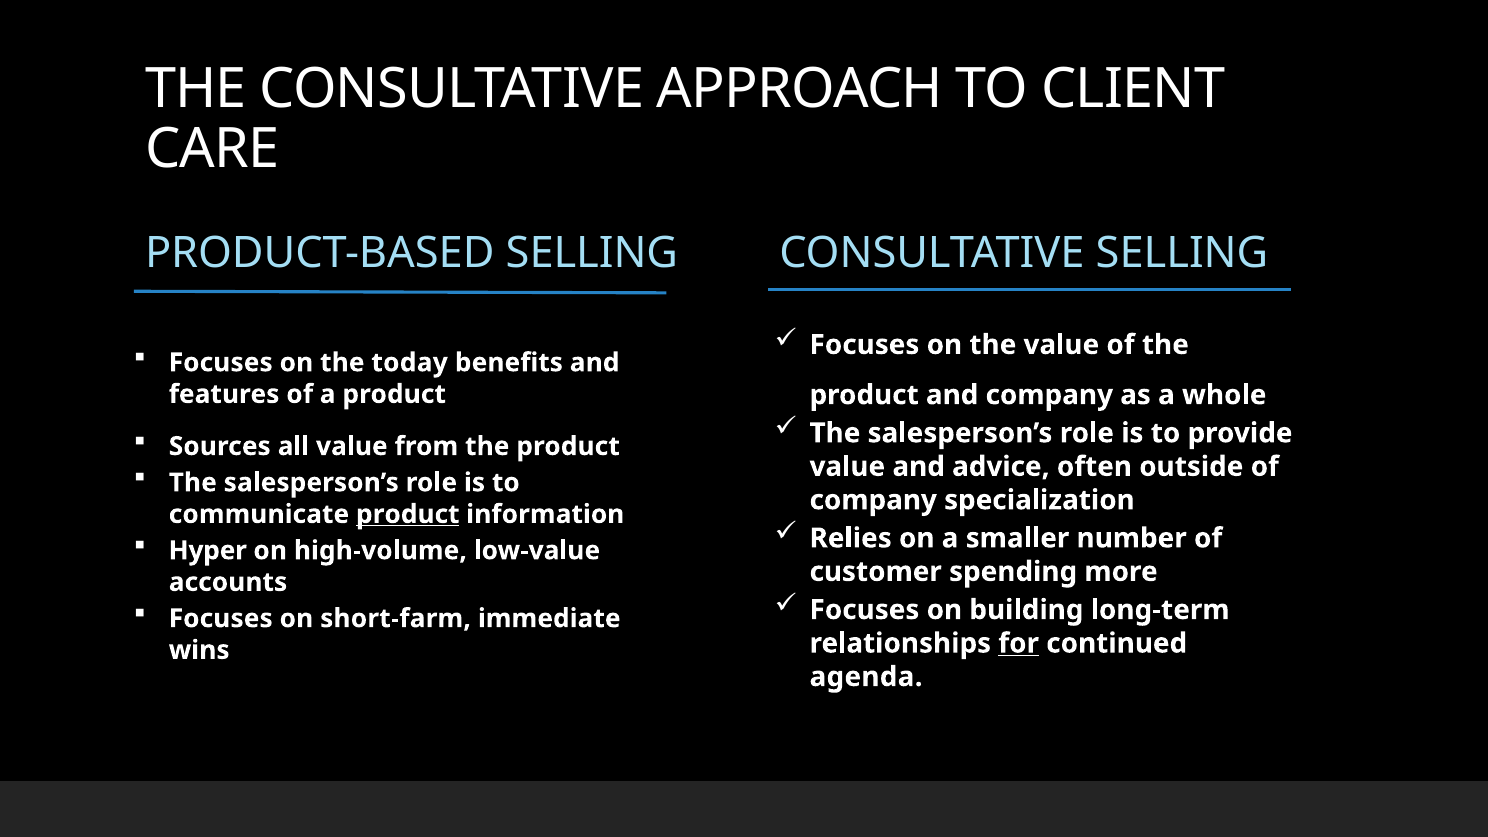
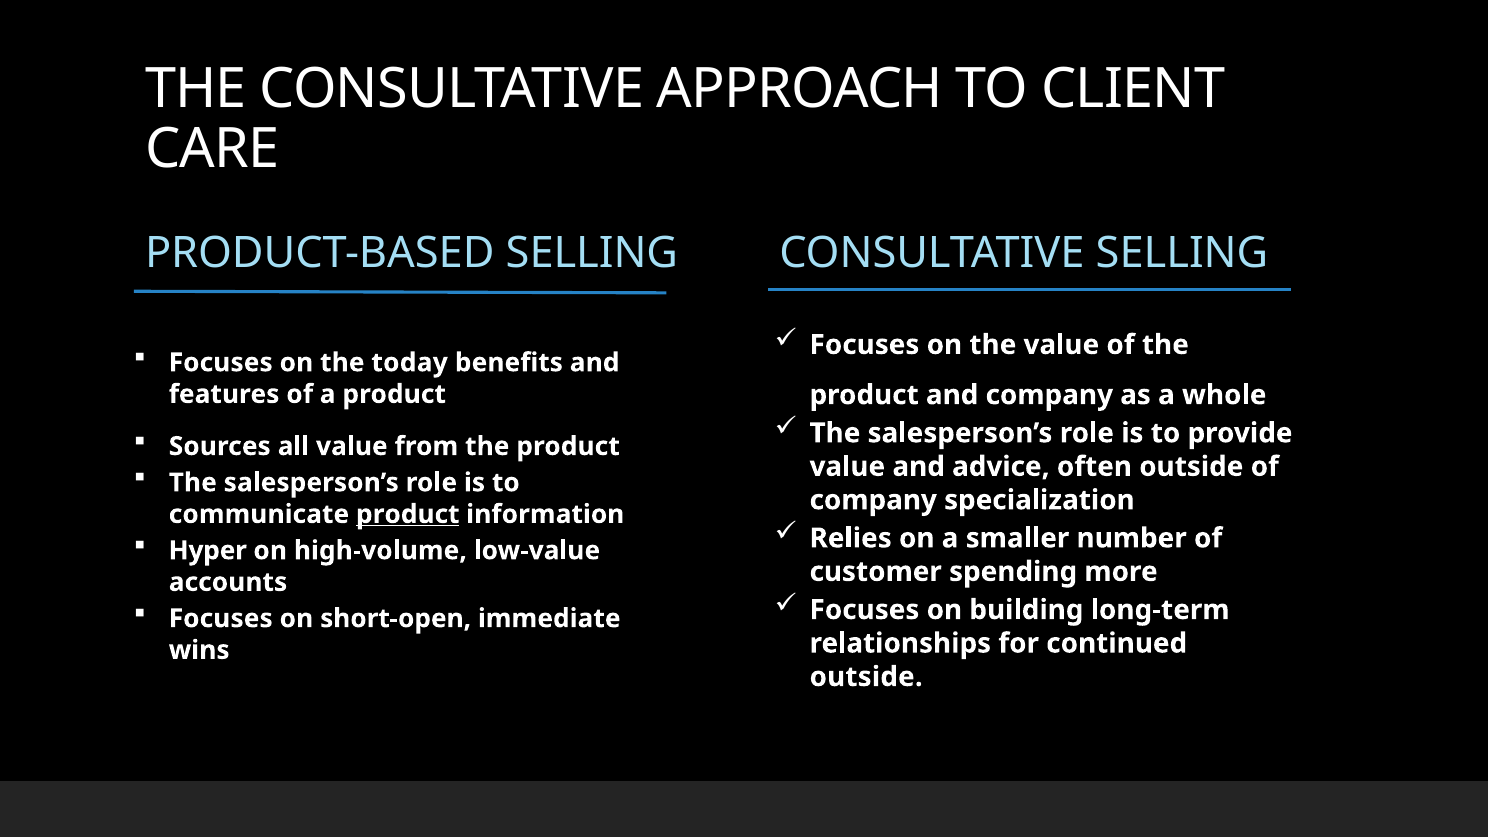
short-farm: short-farm -> short-open (396, 618)
for underline: present -> none (1019, 643)
agenda: agenda -> outside (866, 677)
